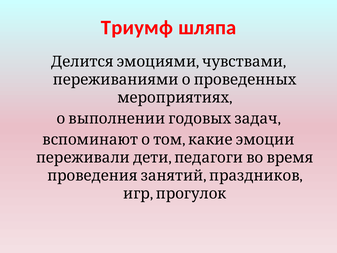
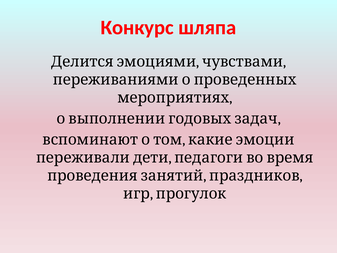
Триумф: Триумф -> Конкурс (137, 28)
